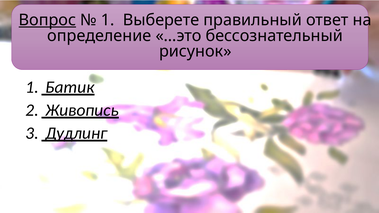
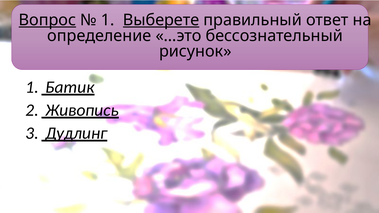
Выберете underline: none -> present (161, 20)
